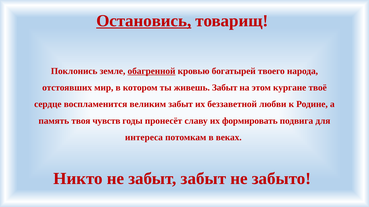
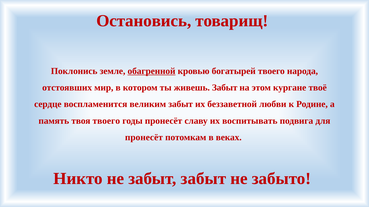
Остановись underline: present -> none (144, 21)
твоя чувств: чувств -> твоего (106, 121)
формировать: формировать -> воспитывать (250, 121)
интереса: интереса -> пронесёт (144, 138)
